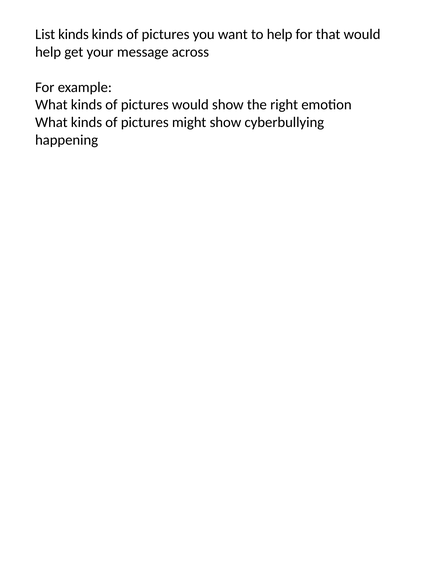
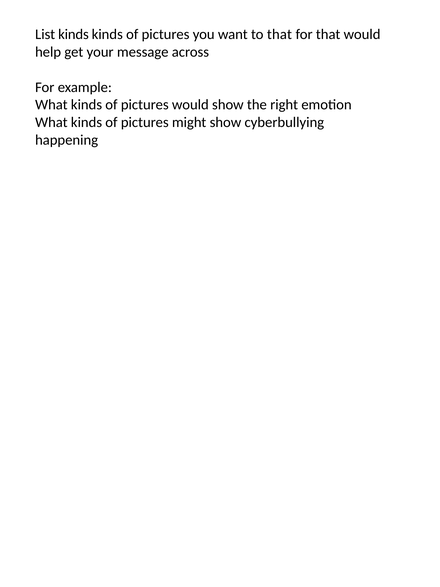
to help: help -> that (279, 34)
